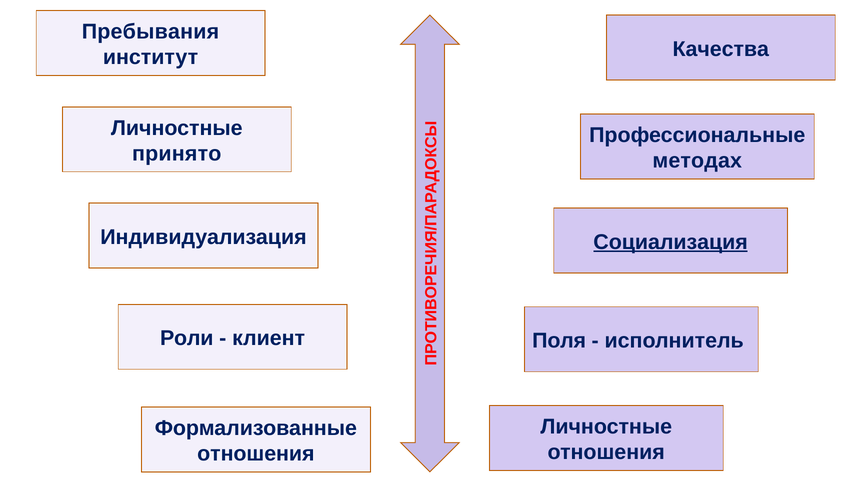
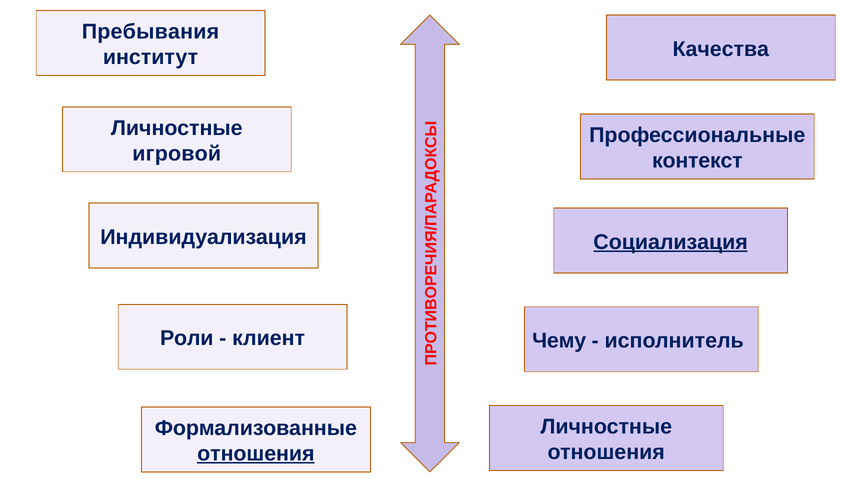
принято: принято -> игровой (177, 154)
методах: методах -> контекст (697, 161)
Поля: Поля -> Чему (559, 341)
отношения underline: none -> present (256, 454)
